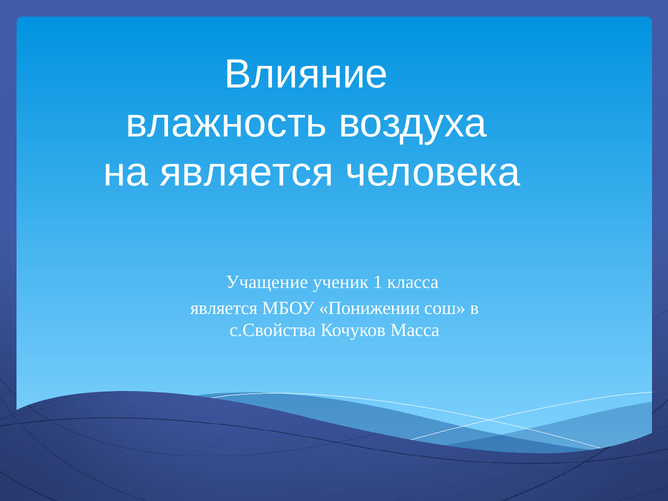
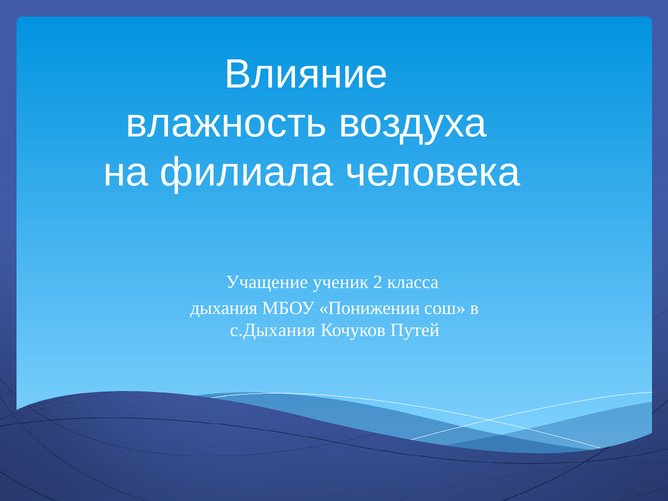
на является: является -> филиала (247, 172)
1: 1 -> 2 (378, 282)
является: является -> дыхания (224, 308)
с.Свойства: с.Свойства -> с.Дыхания (273, 330)
Масса: Масса -> Путей (415, 330)
